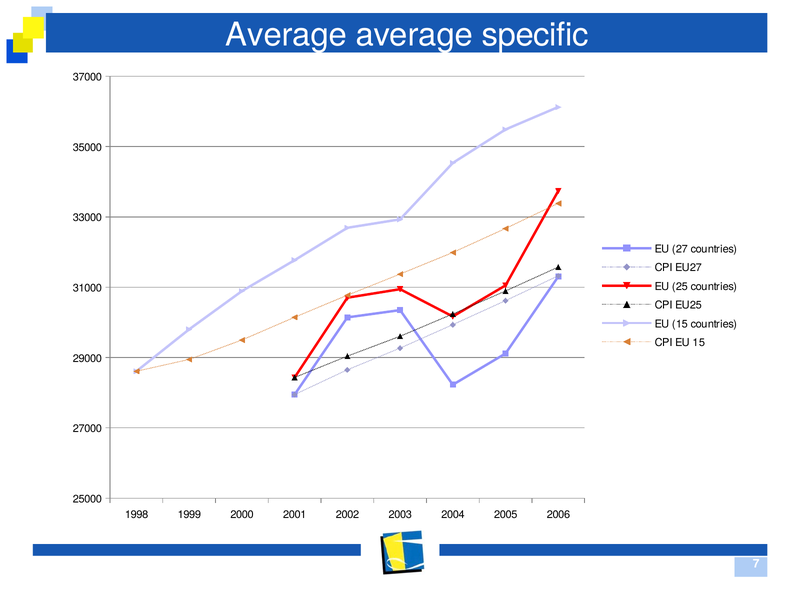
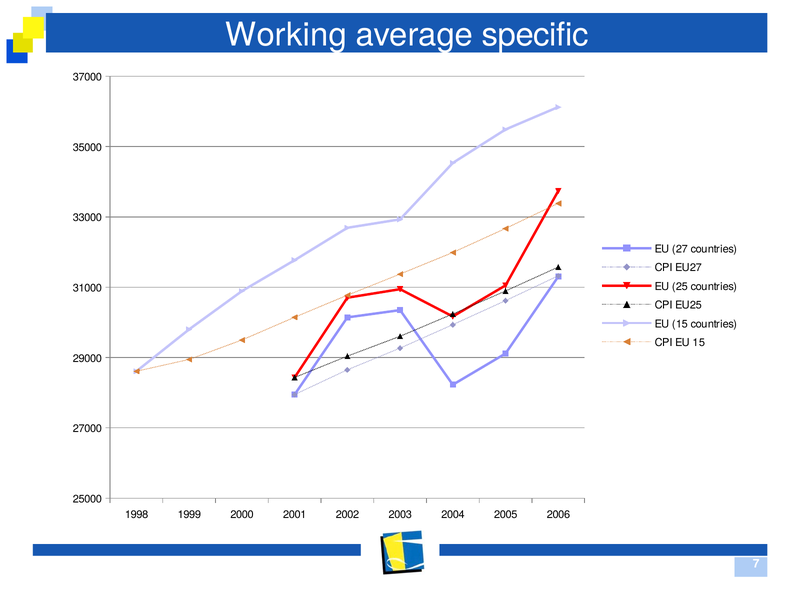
Average: Average -> Working (286, 35)
